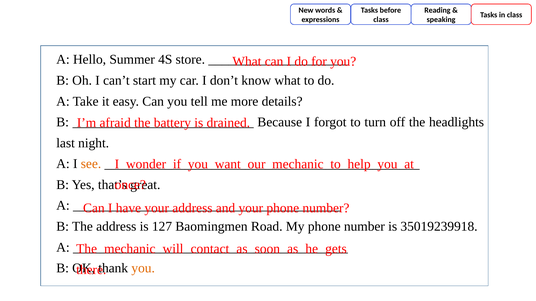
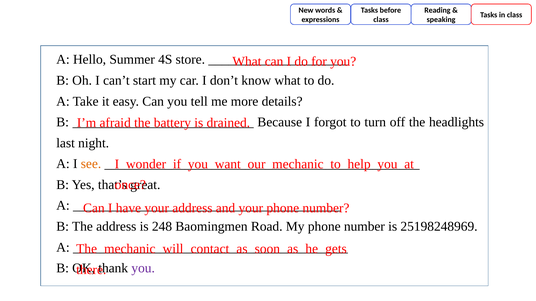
127: 127 -> 248 (162, 227)
35019239918: 35019239918 -> 25198248969 (439, 227)
you colour: orange -> purple (143, 269)
